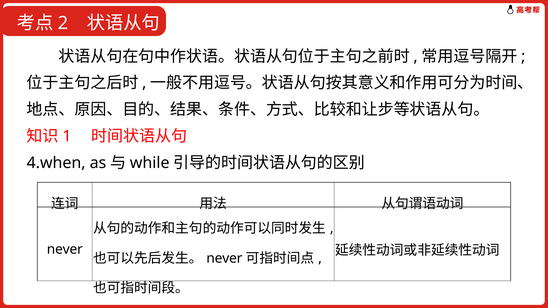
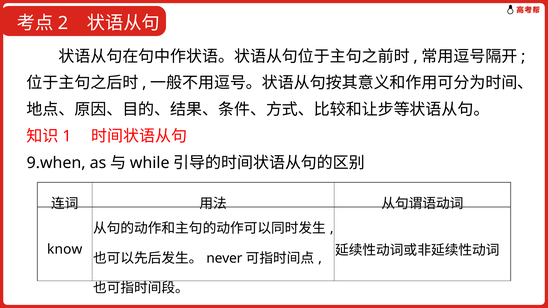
4.when: 4.when -> 9.when (56, 163)
never: never -> know (65, 250)
